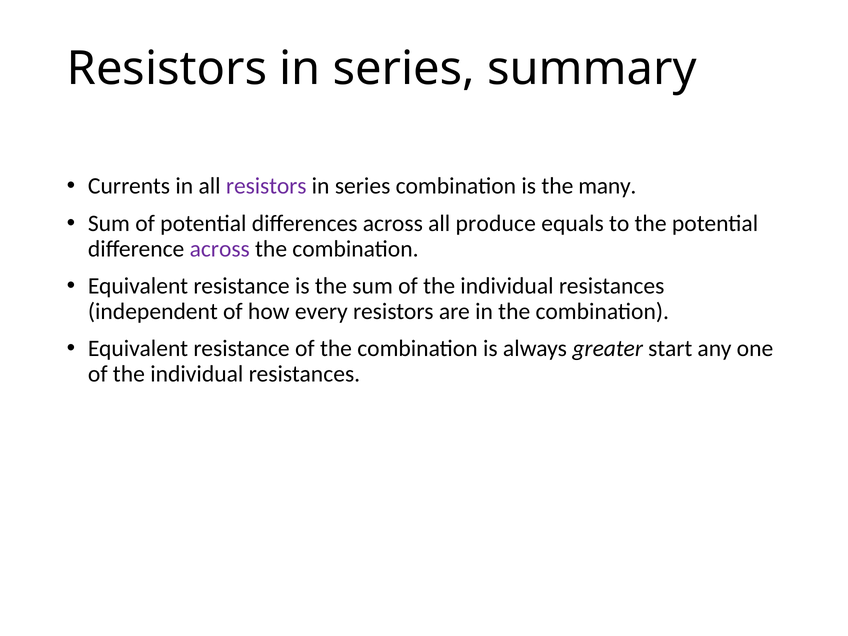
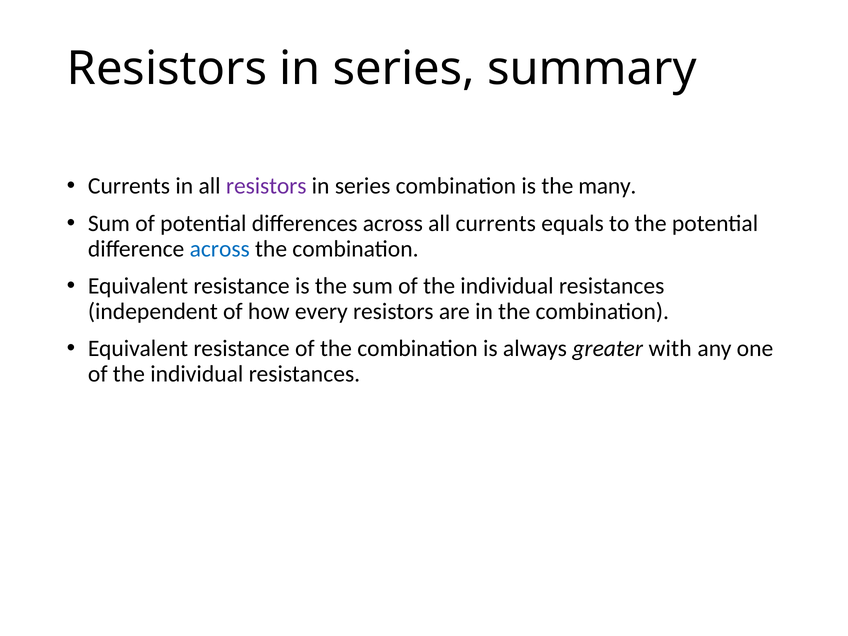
all produce: produce -> currents (496, 223)
across colour: purple -> blue (220, 249)
start: start -> with (670, 349)
